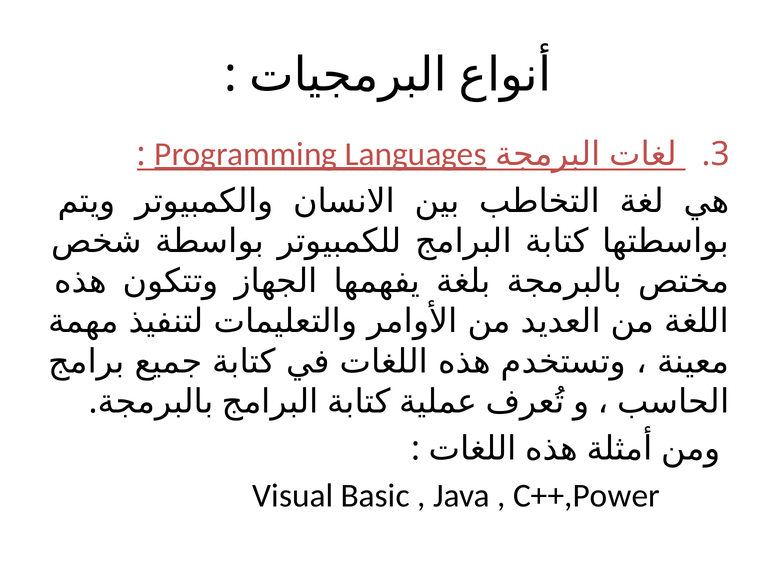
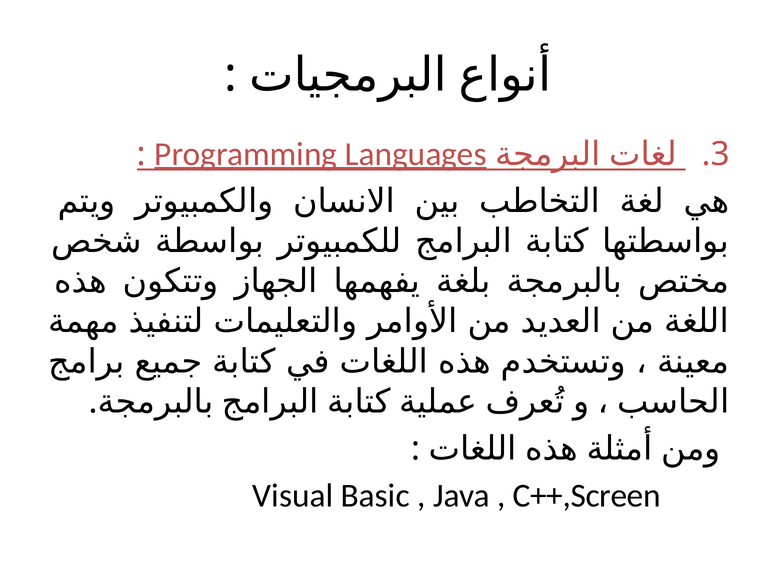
C++,Power: C++,Power -> C++,Screen (587, 496)
